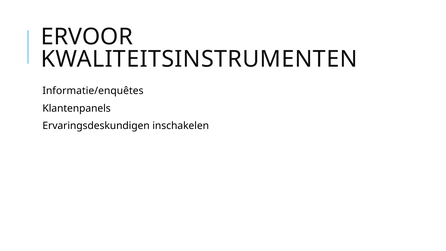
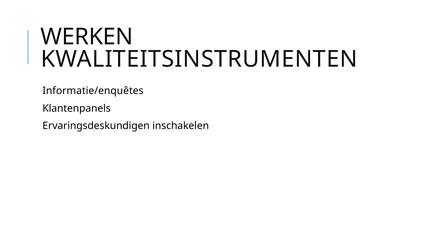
ERVOOR: ERVOOR -> WERKEN (87, 37)
